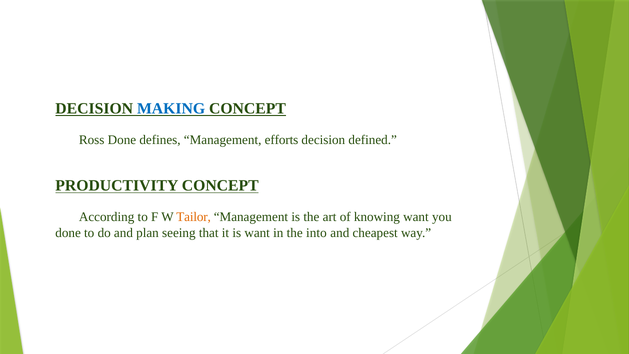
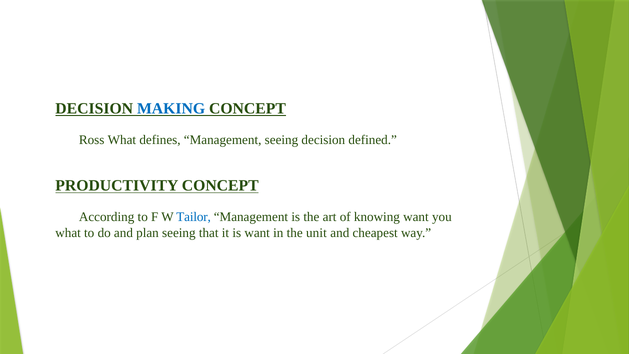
Ross Done: Done -> What (122, 140)
Management efforts: efforts -> seeing (281, 140)
Tailor colour: orange -> blue (194, 217)
done: done -> what (68, 233)
into: into -> unit (316, 233)
